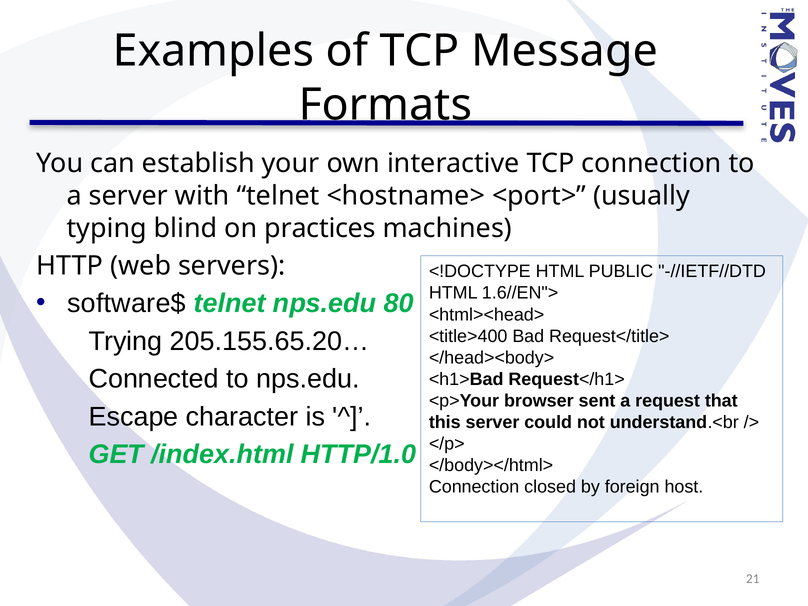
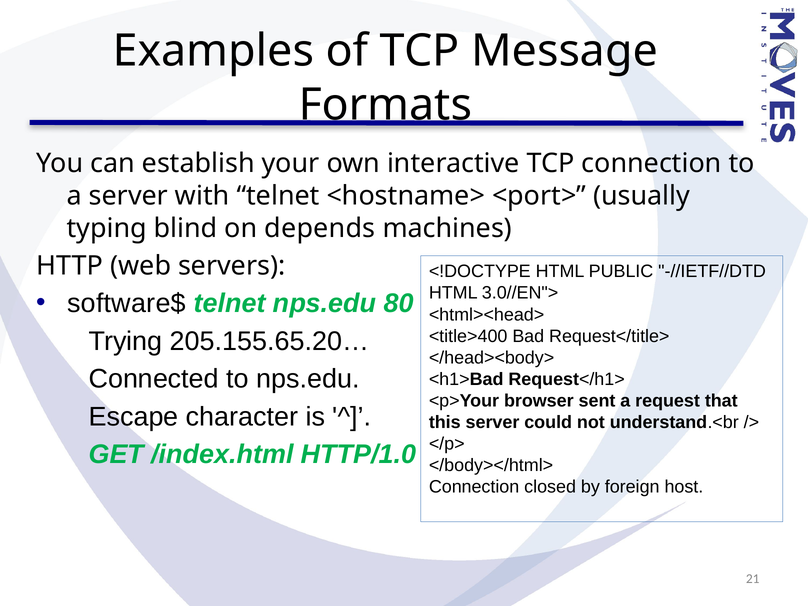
practices: practices -> depends (320, 228)
1.6//EN">: 1.6//EN"> -> 3.0//EN"> (520, 293)
